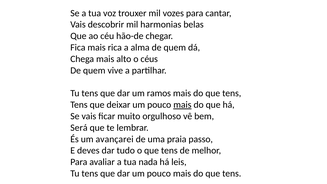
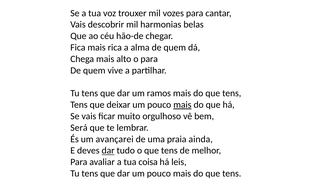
o céus: céus -> para (149, 59)
passo: passo -> ainda (201, 139)
dar underline: none -> present (108, 151)
nada: nada -> coisa (148, 162)
